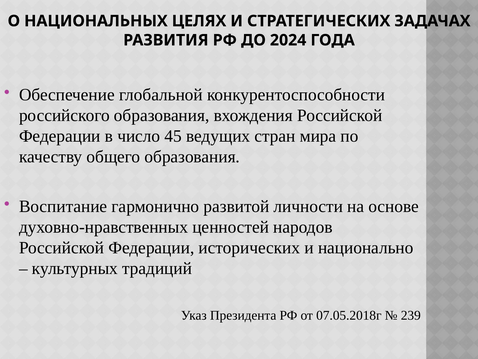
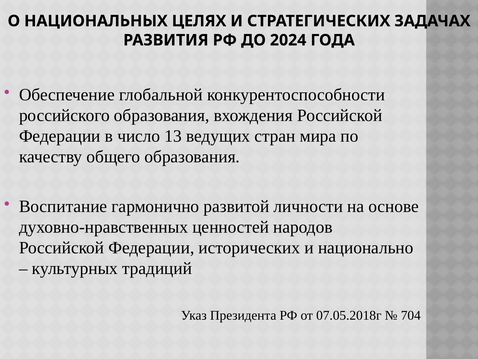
45: 45 -> 13 (173, 136)
239: 239 -> 704 (411, 315)
